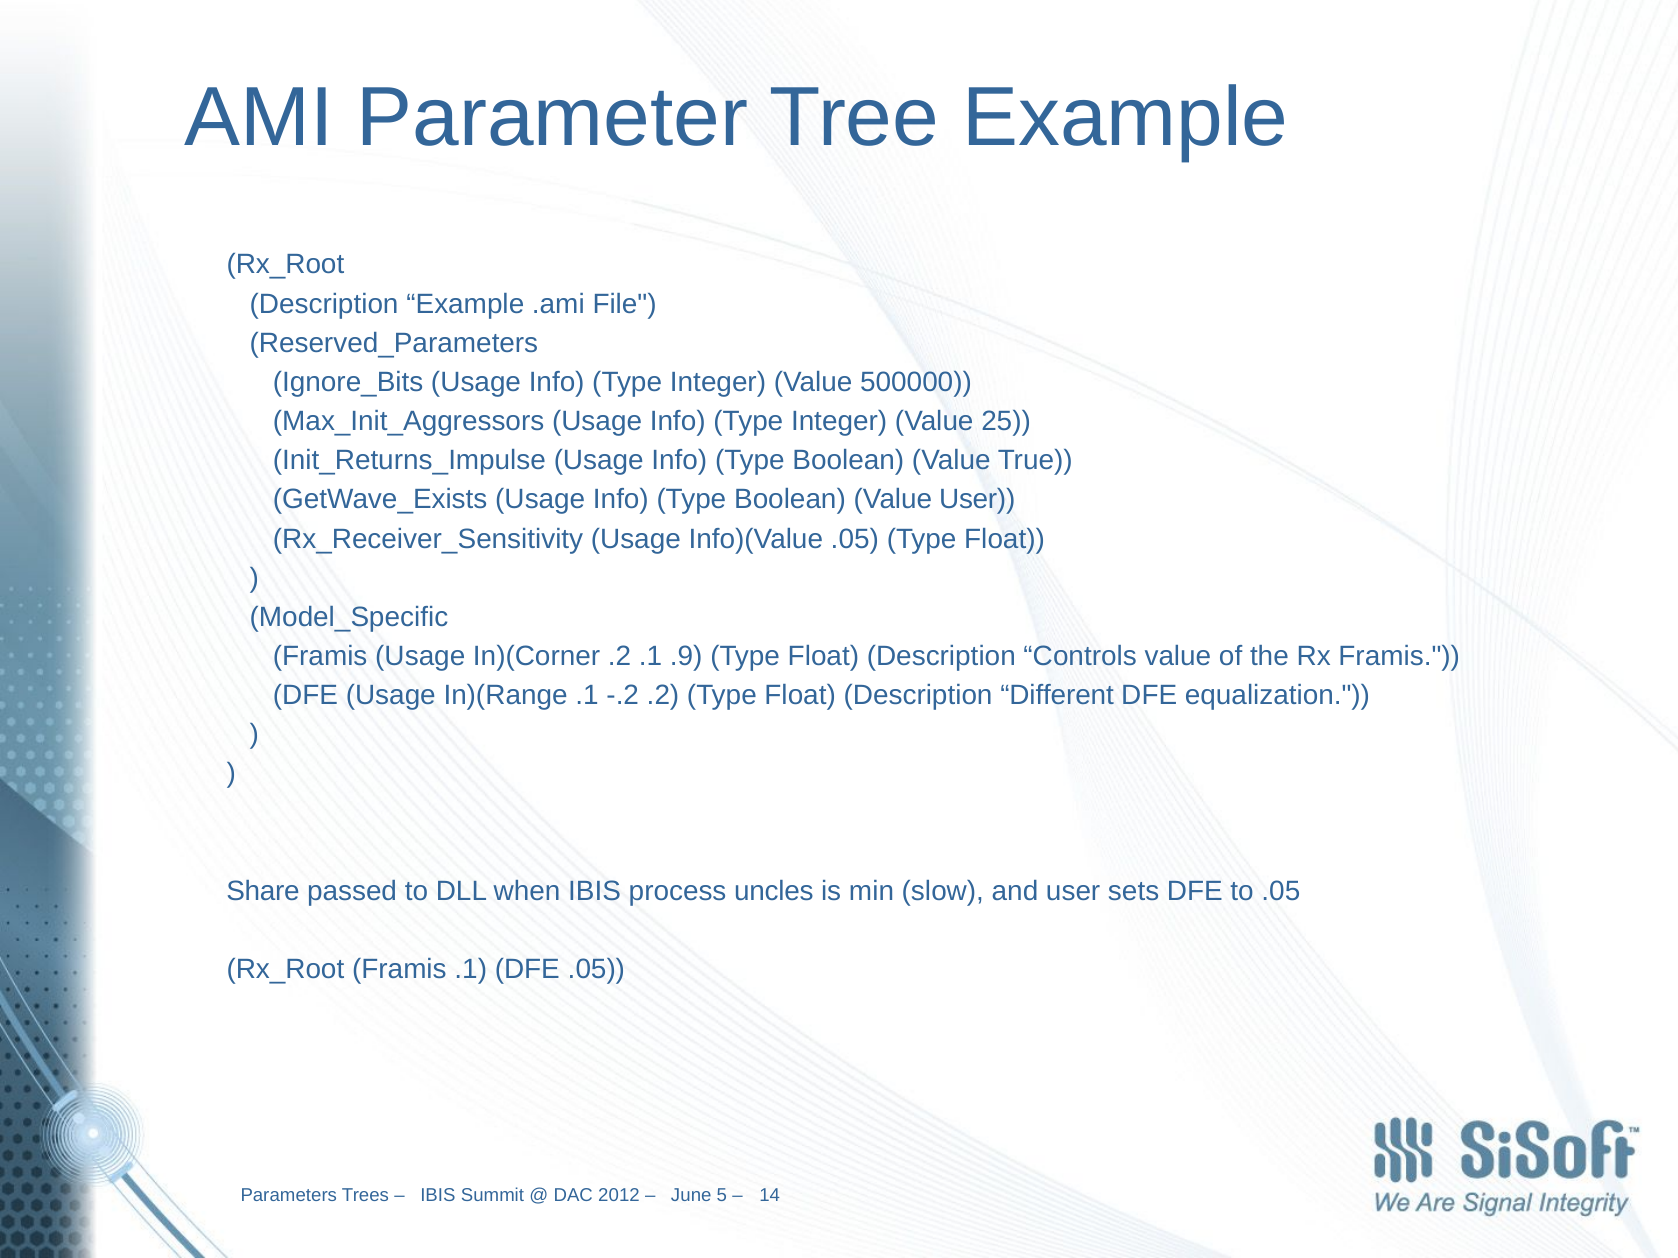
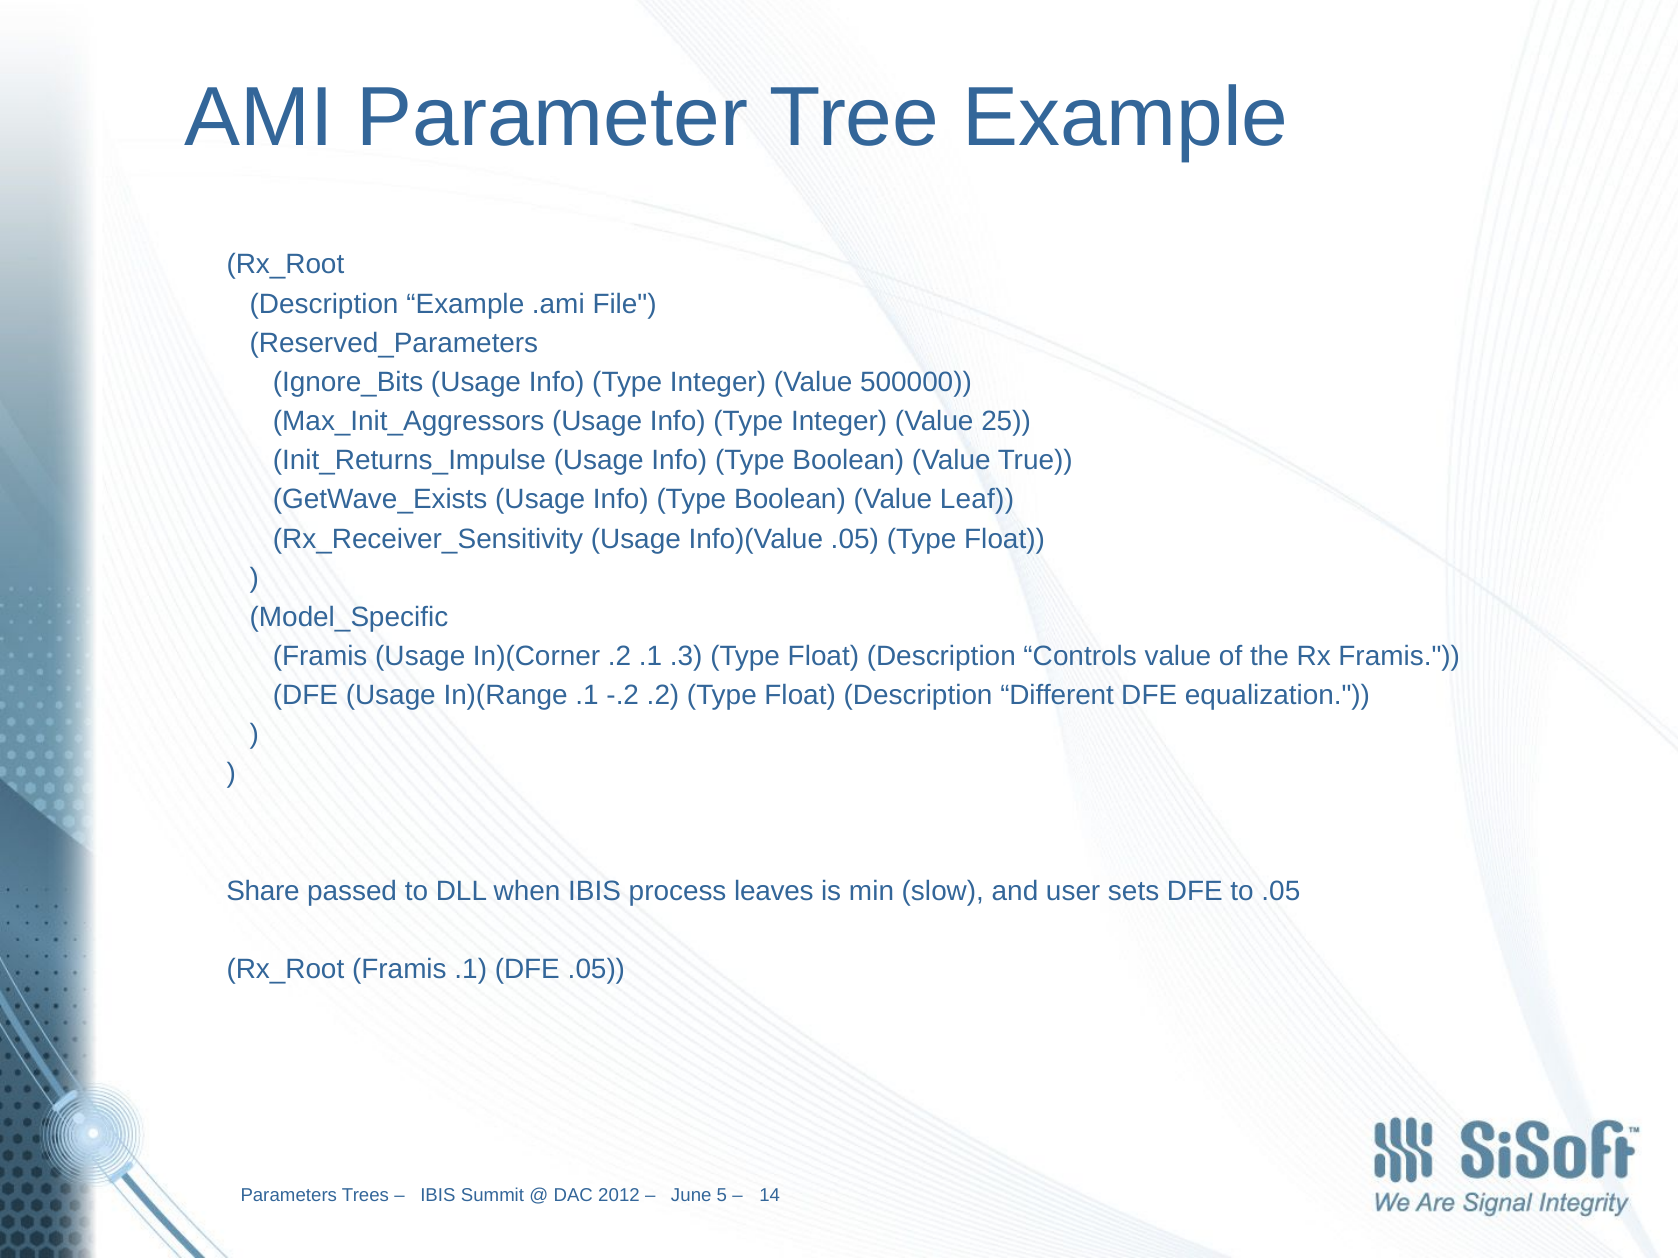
Value User: User -> Leaf (977, 500)
.9: .9 -> .3 (686, 657)
uncles: uncles -> leaves (774, 892)
